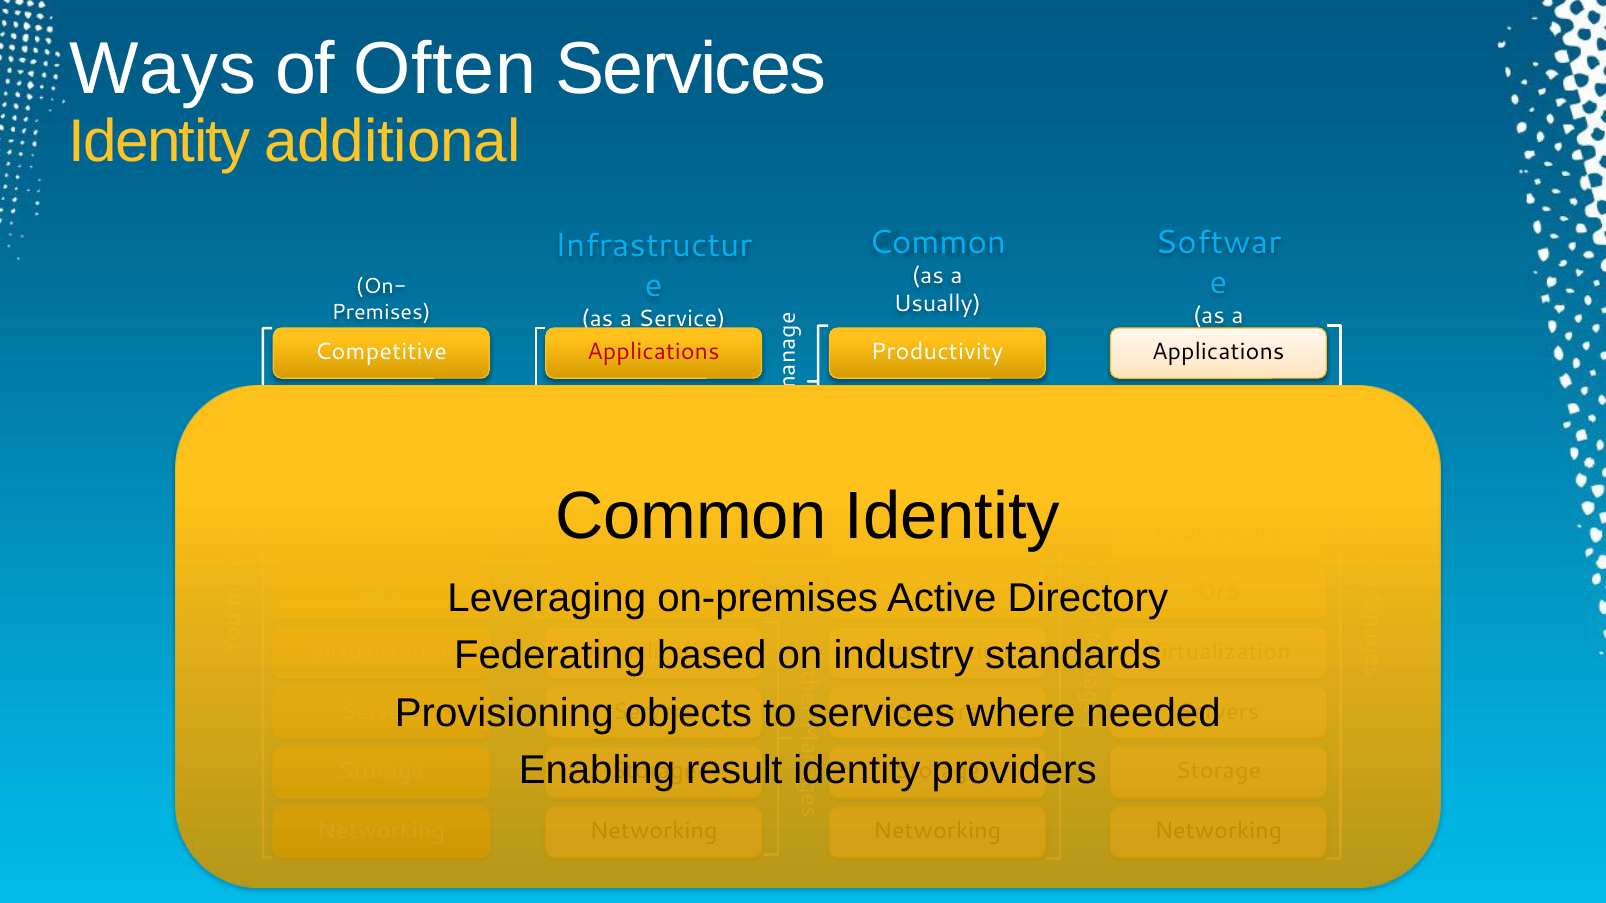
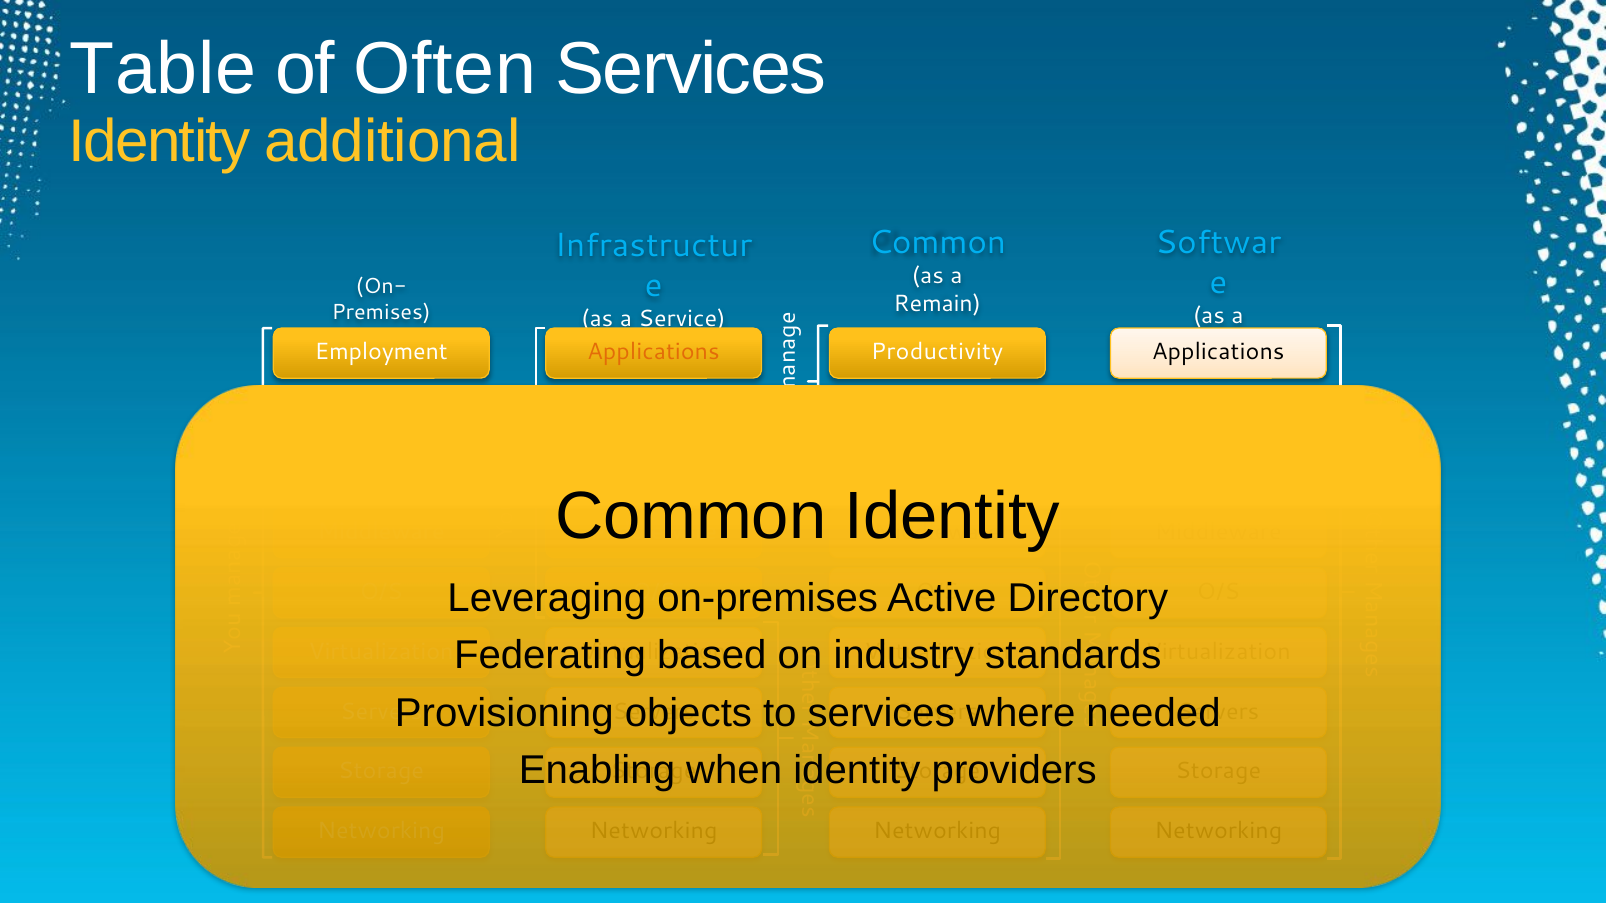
Ways: Ways -> Table (163, 69)
Usually: Usually -> Remain (937, 304)
Competitive: Competitive -> Employment (381, 352)
Applications colour: red -> orange (653, 352)
result: result -> when (734, 771)
